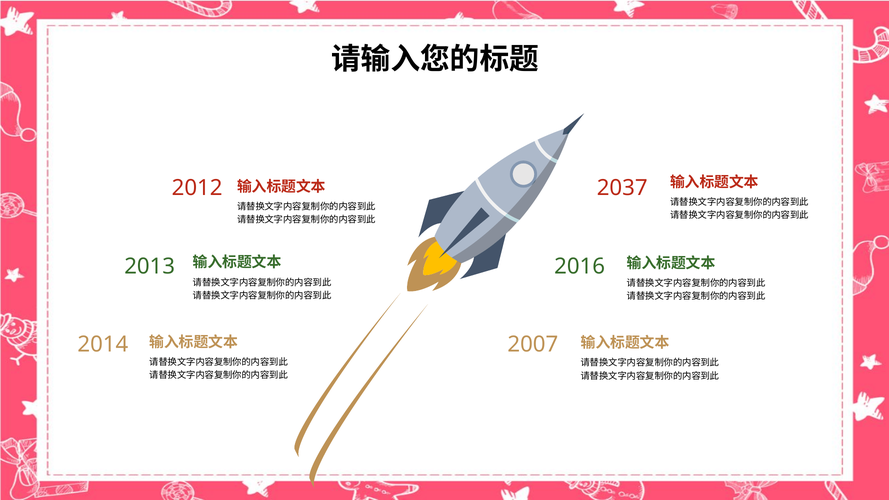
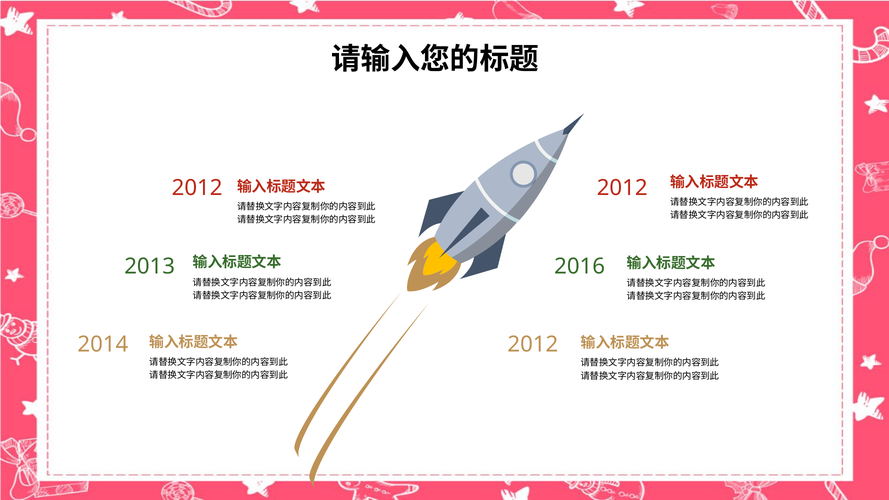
2037: 2037 -> 2012 (622, 188)
2007: 2007 -> 2012 (533, 344)
